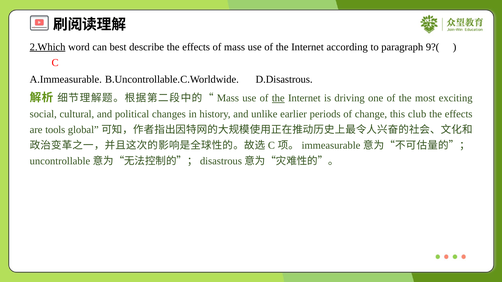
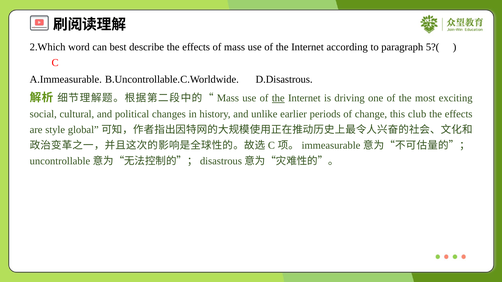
2.Which underline: present -> none (48, 47)
9?(: 9?( -> 5?( (433, 47)
tools: tools -> style (55, 130)
